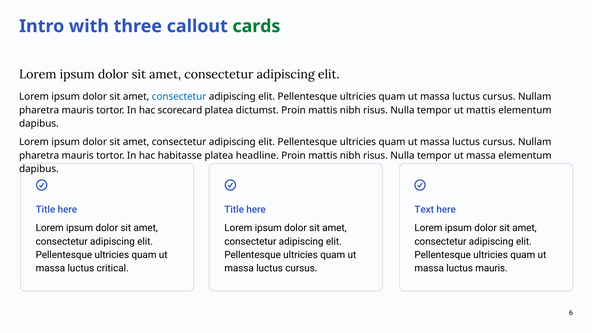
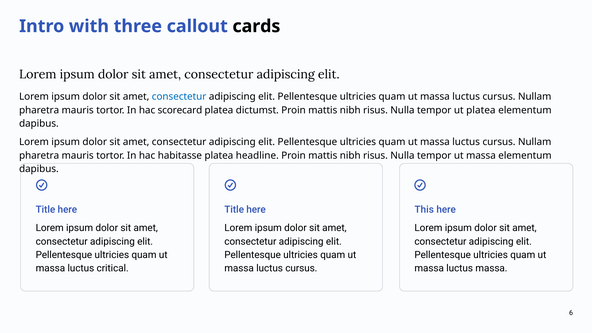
cards colour: green -> black (256, 26)
ut mattis: mattis -> platea (481, 110)
Text: Text -> This (424, 210)
luctus mauris: mauris -> massa (491, 268)
